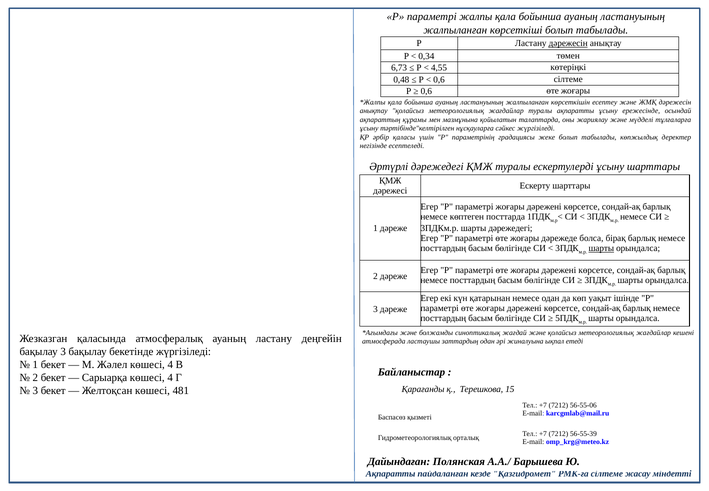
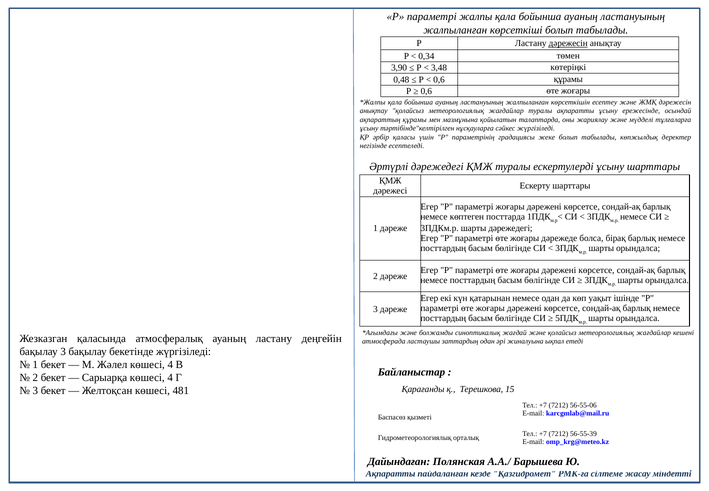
6,73: 6,73 -> 3,90 (399, 68)
4,55: 4,55 -> 3,48 (439, 68)
0,6 сілтеме: сілтеме -> құрамы (568, 79)
шарты underline: present -> none (601, 248)
